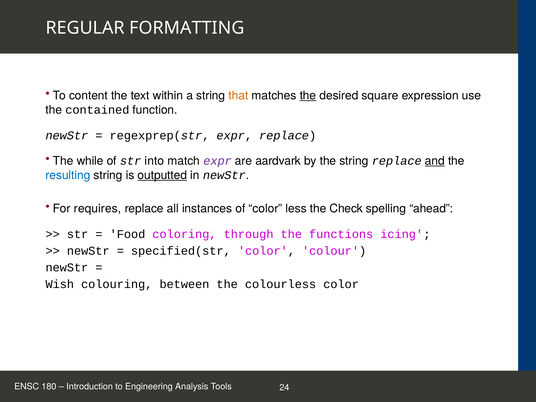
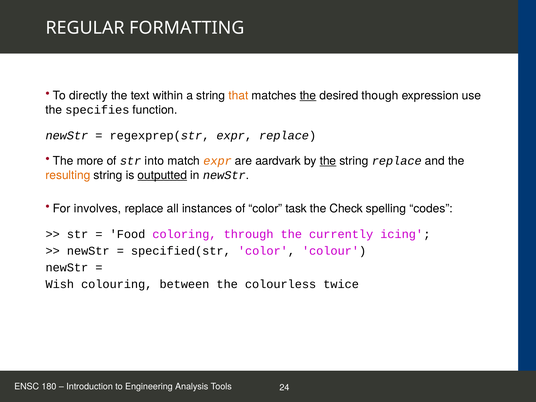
content: content -> directly (88, 96)
square: square -> though (380, 96)
contained: contained -> specifies (97, 110)
while: while -> more (90, 161)
expr colour: purple -> orange (218, 161)
the underline: none -> present (328, 161)
and underline: present -> none (435, 161)
resulting colour: blue -> orange (68, 175)
requires: requires -> involves (98, 209)
less: less -> task (296, 209)
ahead: ahead -> codes (431, 209)
functions: functions -> currently (341, 234)
colourless color: color -> twice (341, 284)
